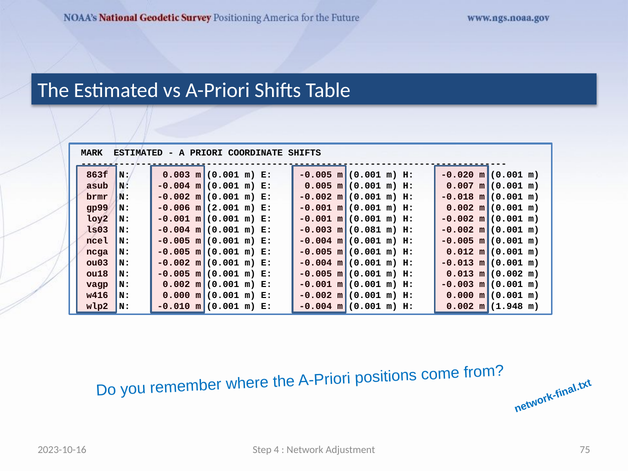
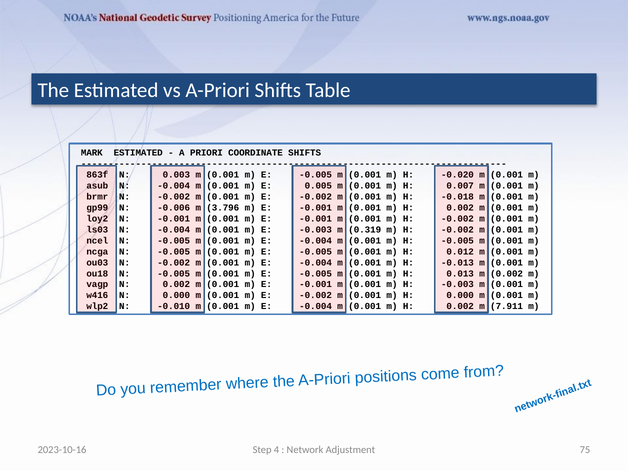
2.001: 2.001 -> 3.796 (223, 208)
0.081: 0.081 -> 0.319 (365, 230)
1.948: 1.948 -> 7.911 (507, 306)
